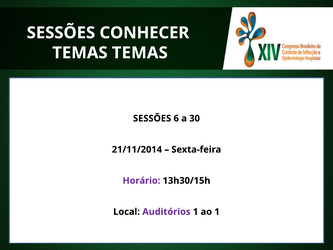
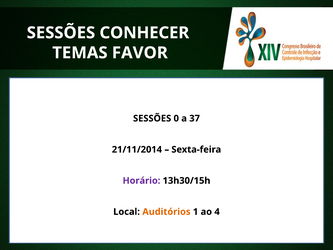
TEMAS TEMAS: TEMAS -> FAVOR (140, 53)
6: 6 -> 0 (176, 118)
30: 30 -> 37 (195, 118)
Auditórios colour: purple -> orange (166, 212)
ao 1: 1 -> 4 (217, 212)
